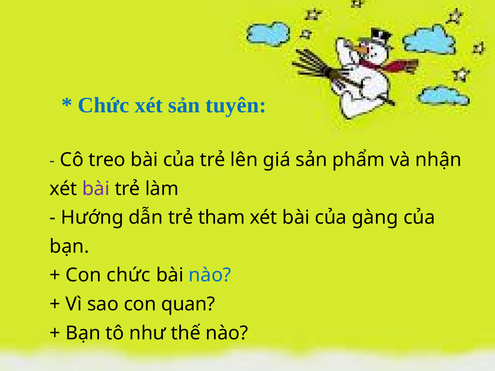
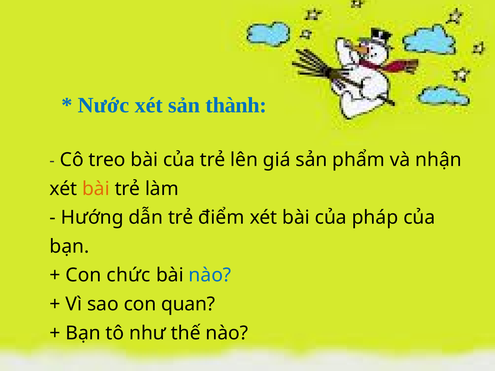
Chức: Chức -> Nước (104, 105)
tuyên: tuyên -> thành (236, 105)
bài colour: purple -> orange (96, 189)
tham: tham -> điểm (221, 218)
gàng: gàng -> pháp (375, 218)
